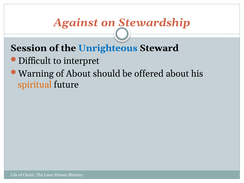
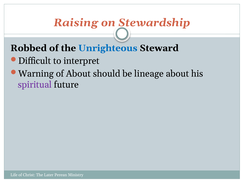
Against: Against -> Raising (76, 23)
Session: Session -> Robbed (29, 48)
offered: offered -> lineage (149, 74)
spiritual colour: orange -> purple (35, 85)
